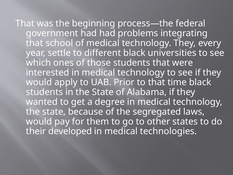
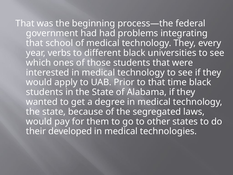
settle: settle -> verbs (59, 53)
